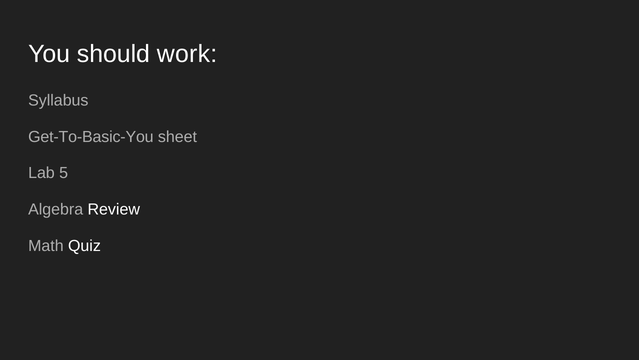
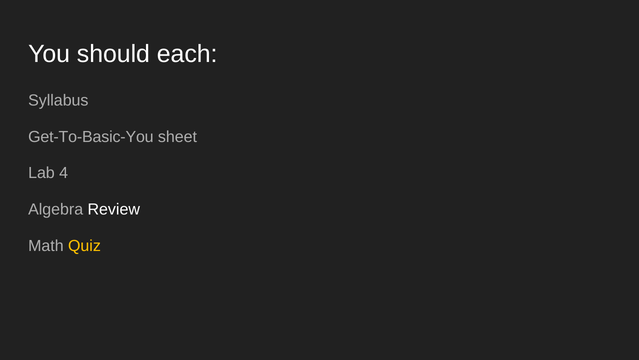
work: work -> each (187, 54)
5: 5 -> 4 (64, 173)
Quiz colour: white -> yellow (84, 245)
